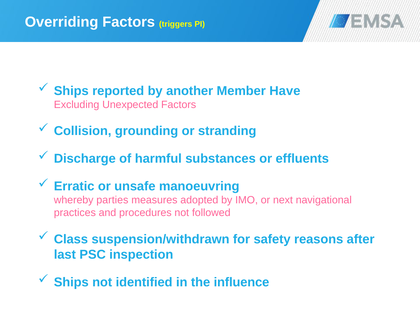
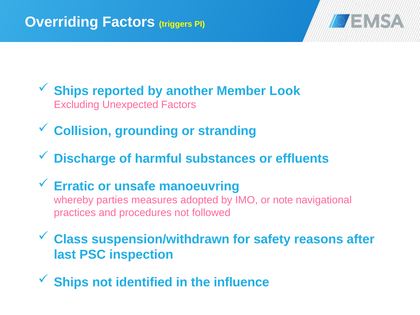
Have: Have -> Look (285, 91)
next: next -> note (283, 200)
